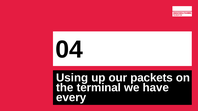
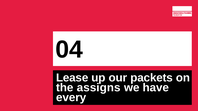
Using: Using -> Lease (72, 78)
terminal: terminal -> assigns (99, 88)
